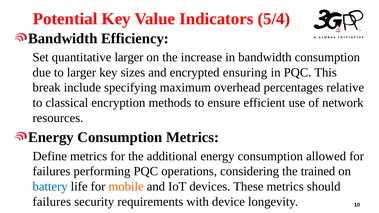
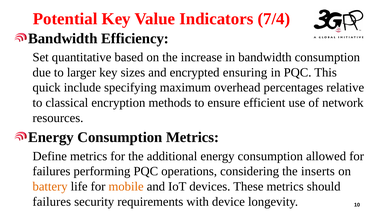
5/4: 5/4 -> 7/4 (274, 19)
quantitative larger: larger -> based (129, 57)
break: break -> quick (47, 88)
trained: trained -> inserts (318, 171)
battery colour: blue -> orange (50, 187)
